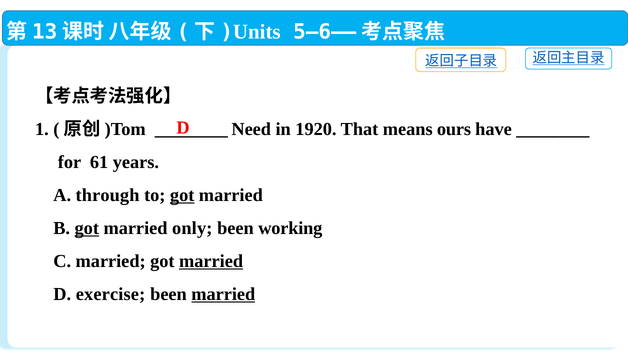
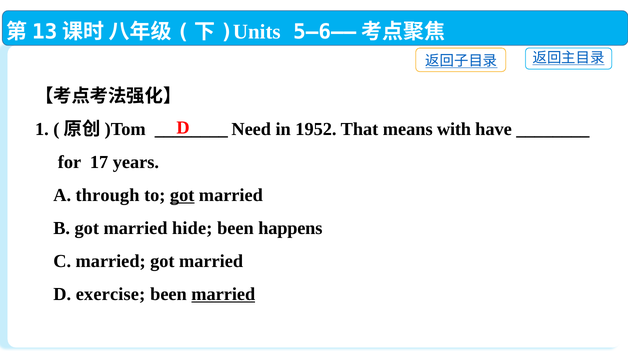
1920: 1920 -> 1952 (316, 129)
ours: ours -> with (454, 129)
61: 61 -> 17 (99, 162)
got underline: present -> none (87, 228)
only: only -> hide (192, 228)
working: working -> happens (290, 228)
married underline: present -> none (211, 261)
